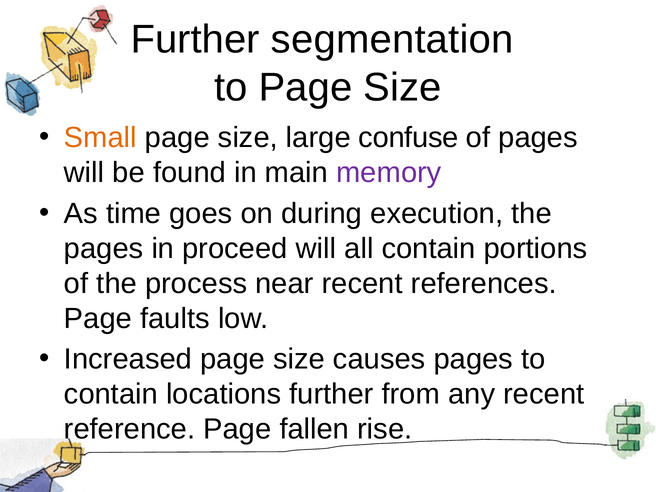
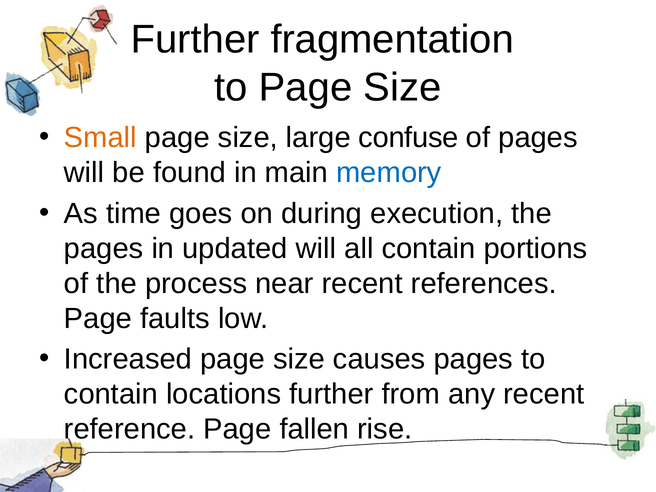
segmentation: segmentation -> fragmentation (392, 39)
memory colour: purple -> blue (389, 173)
proceed: proceed -> updated (235, 248)
